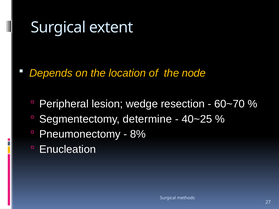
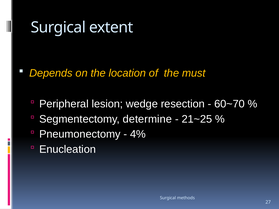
node: node -> must (194, 73)
40~25: 40~25 -> 21~25 (197, 119)
8%: 8% -> 4% (138, 134)
